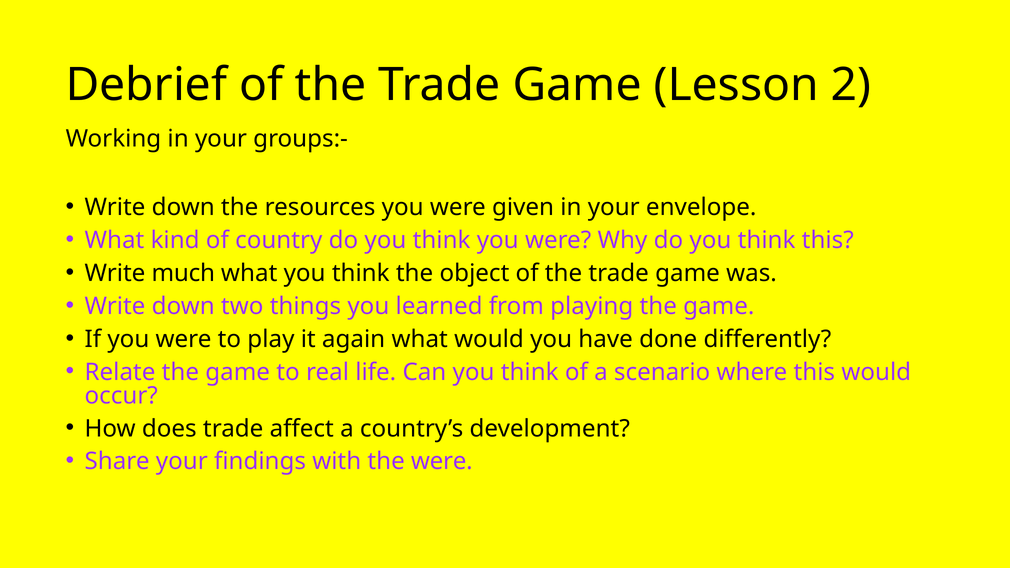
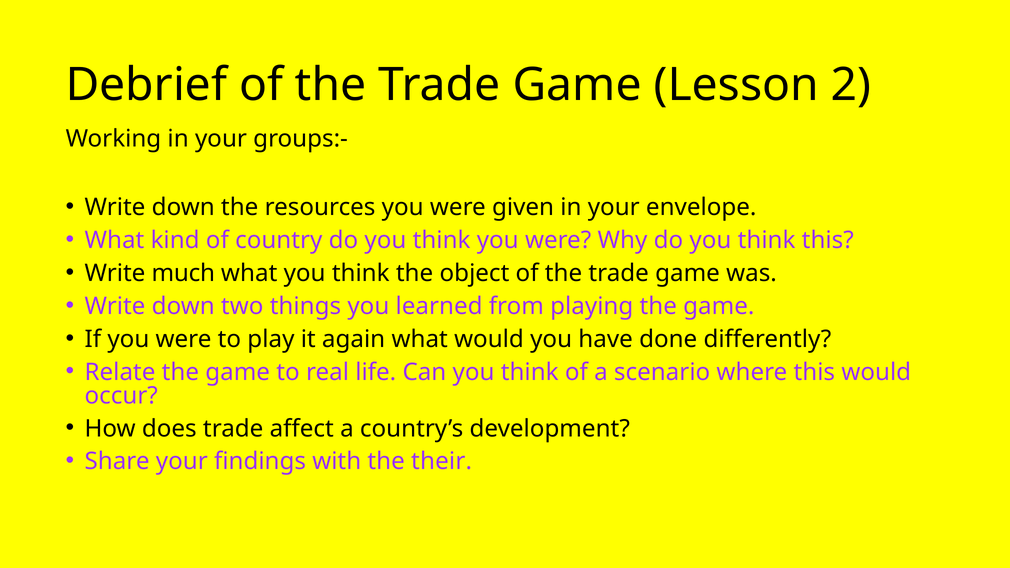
the were: were -> their (442, 462)
